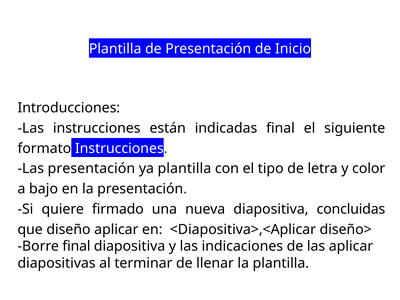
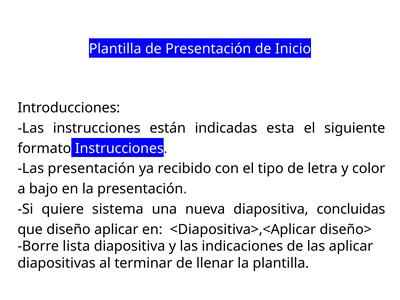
indicadas final: final -> esta (280, 128)
ya plantilla: plantilla -> recibido (184, 169)
firmado: firmado -> sistema (118, 209)
Borre final: final -> lista (76, 246)
